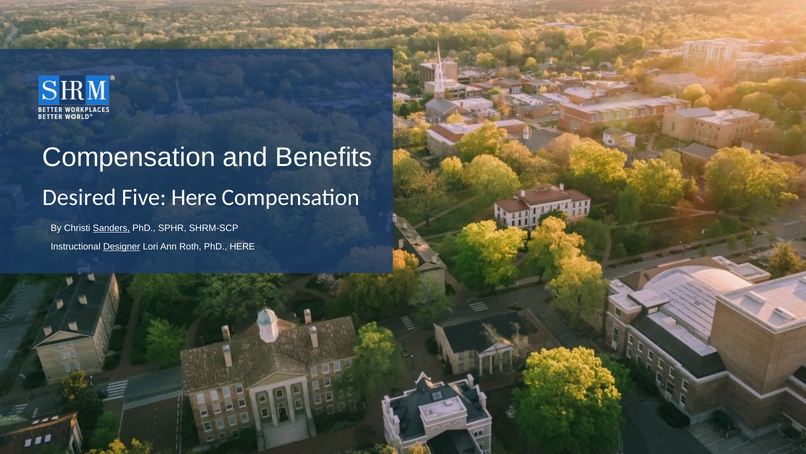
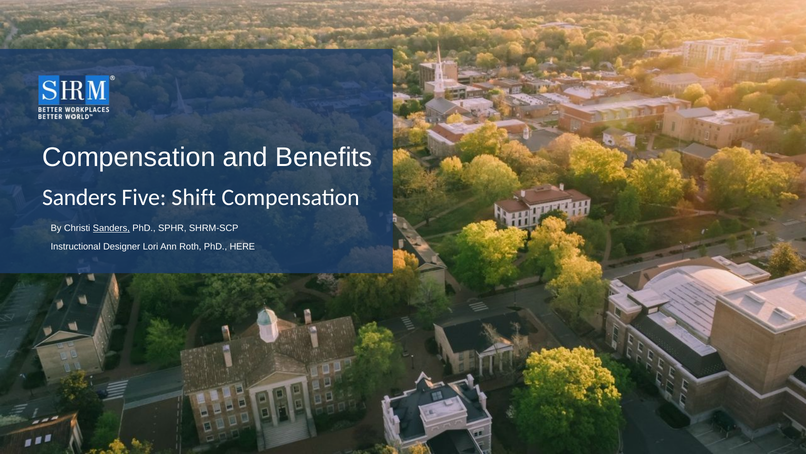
Desired: Desired -> Sanders (79, 197)
Five Here: Here -> Shift (194, 197)
Designer underline: present -> none (122, 246)
